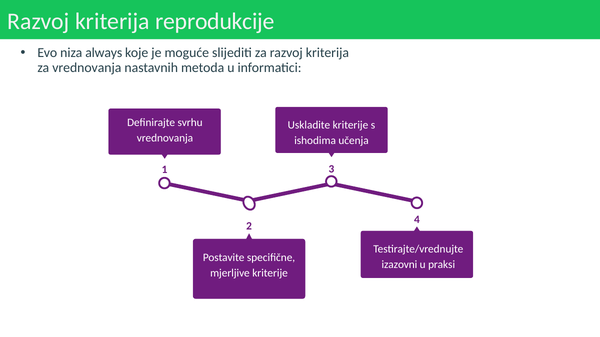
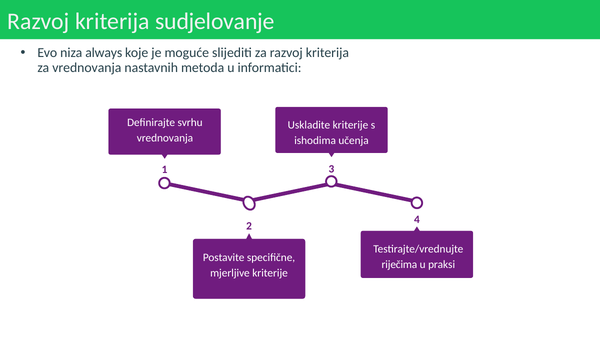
reprodukcije: reprodukcije -> sudjelovanje (215, 21)
izazovni: izazovni -> riječima (399, 265)
